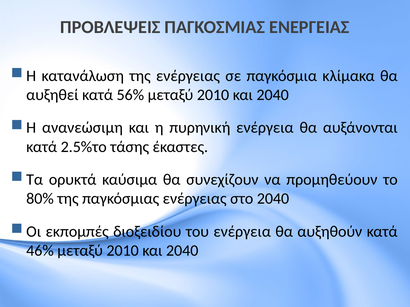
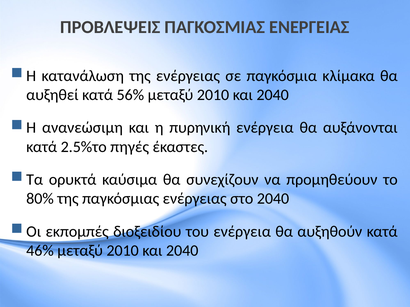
τάσης: τάσης -> πηγές (130, 147)
